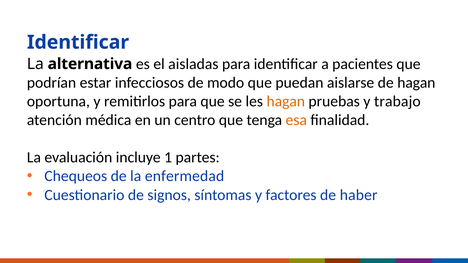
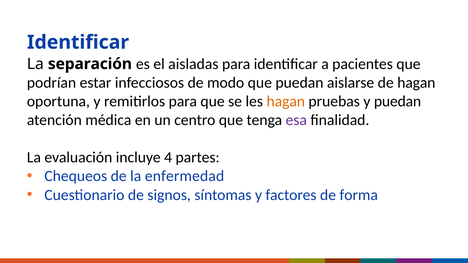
alternativa: alternativa -> separación (90, 64)
y trabajo: trabajo -> puedan (398, 101)
esa colour: orange -> purple (296, 120)
1: 1 -> 4 (168, 158)
haber: haber -> forma (359, 195)
